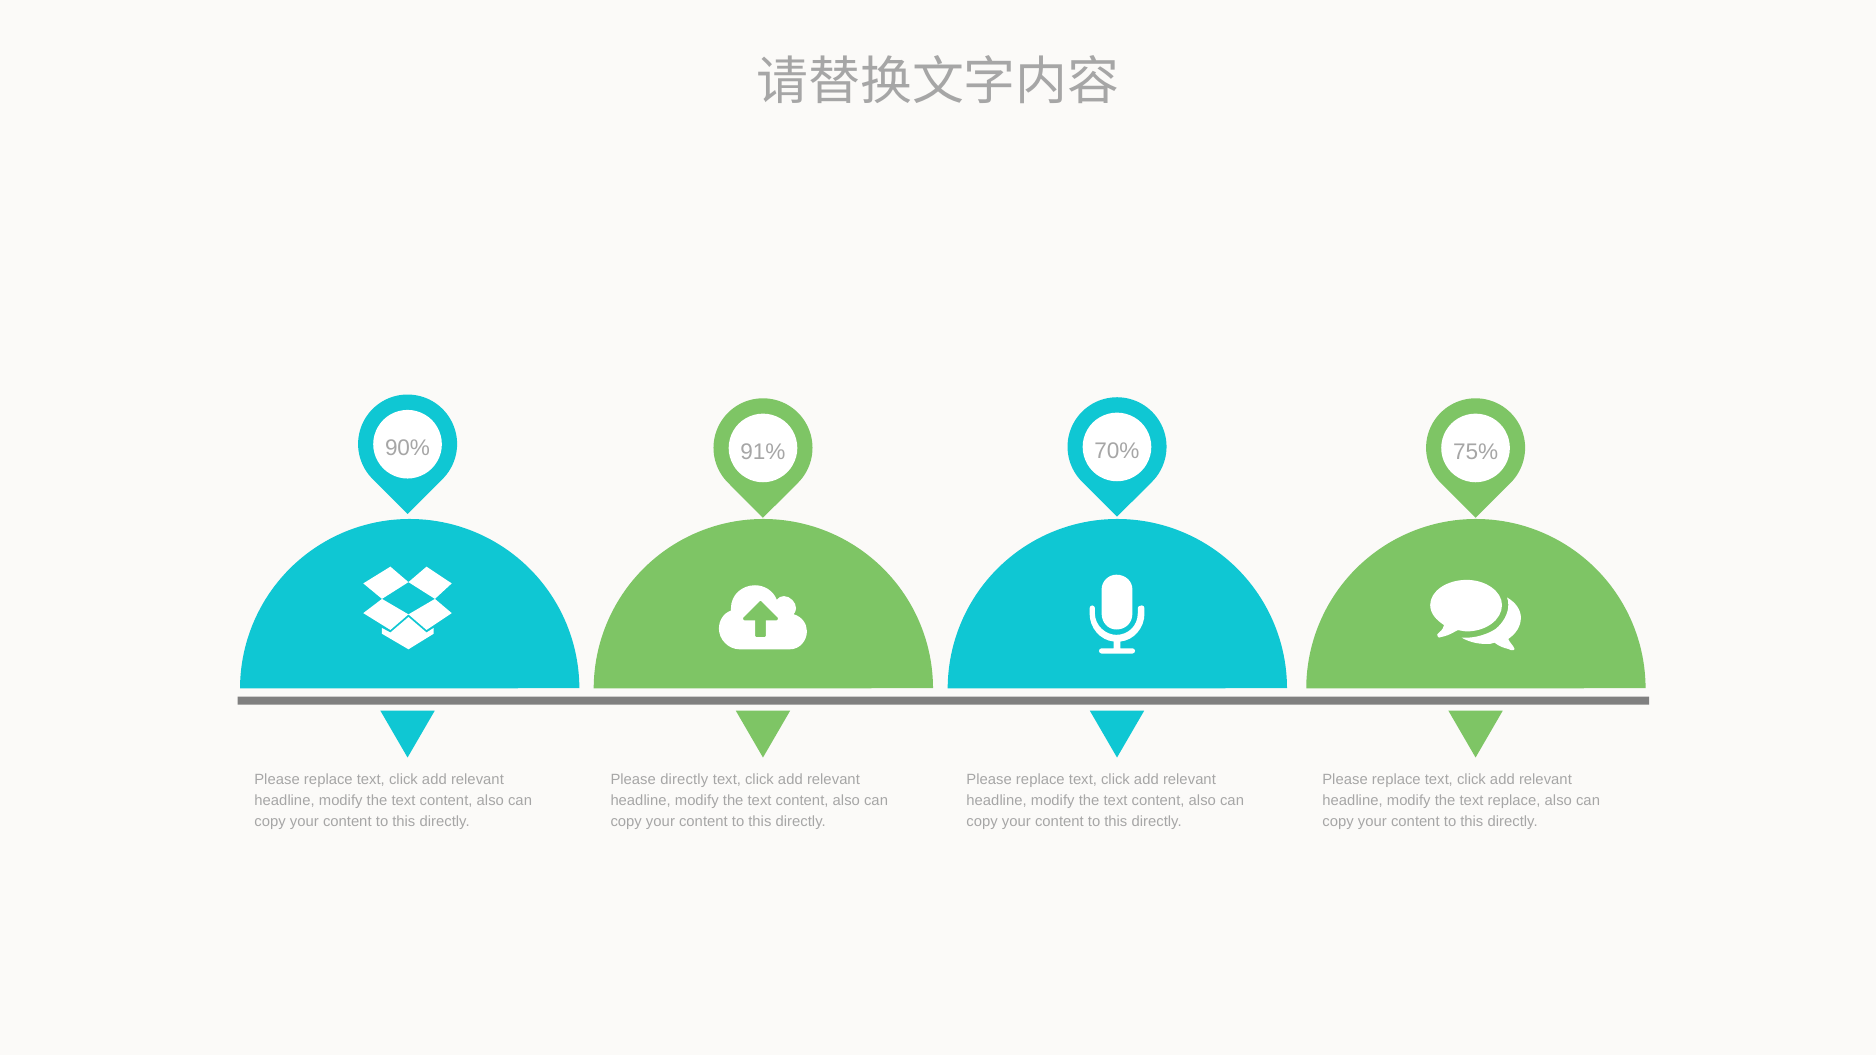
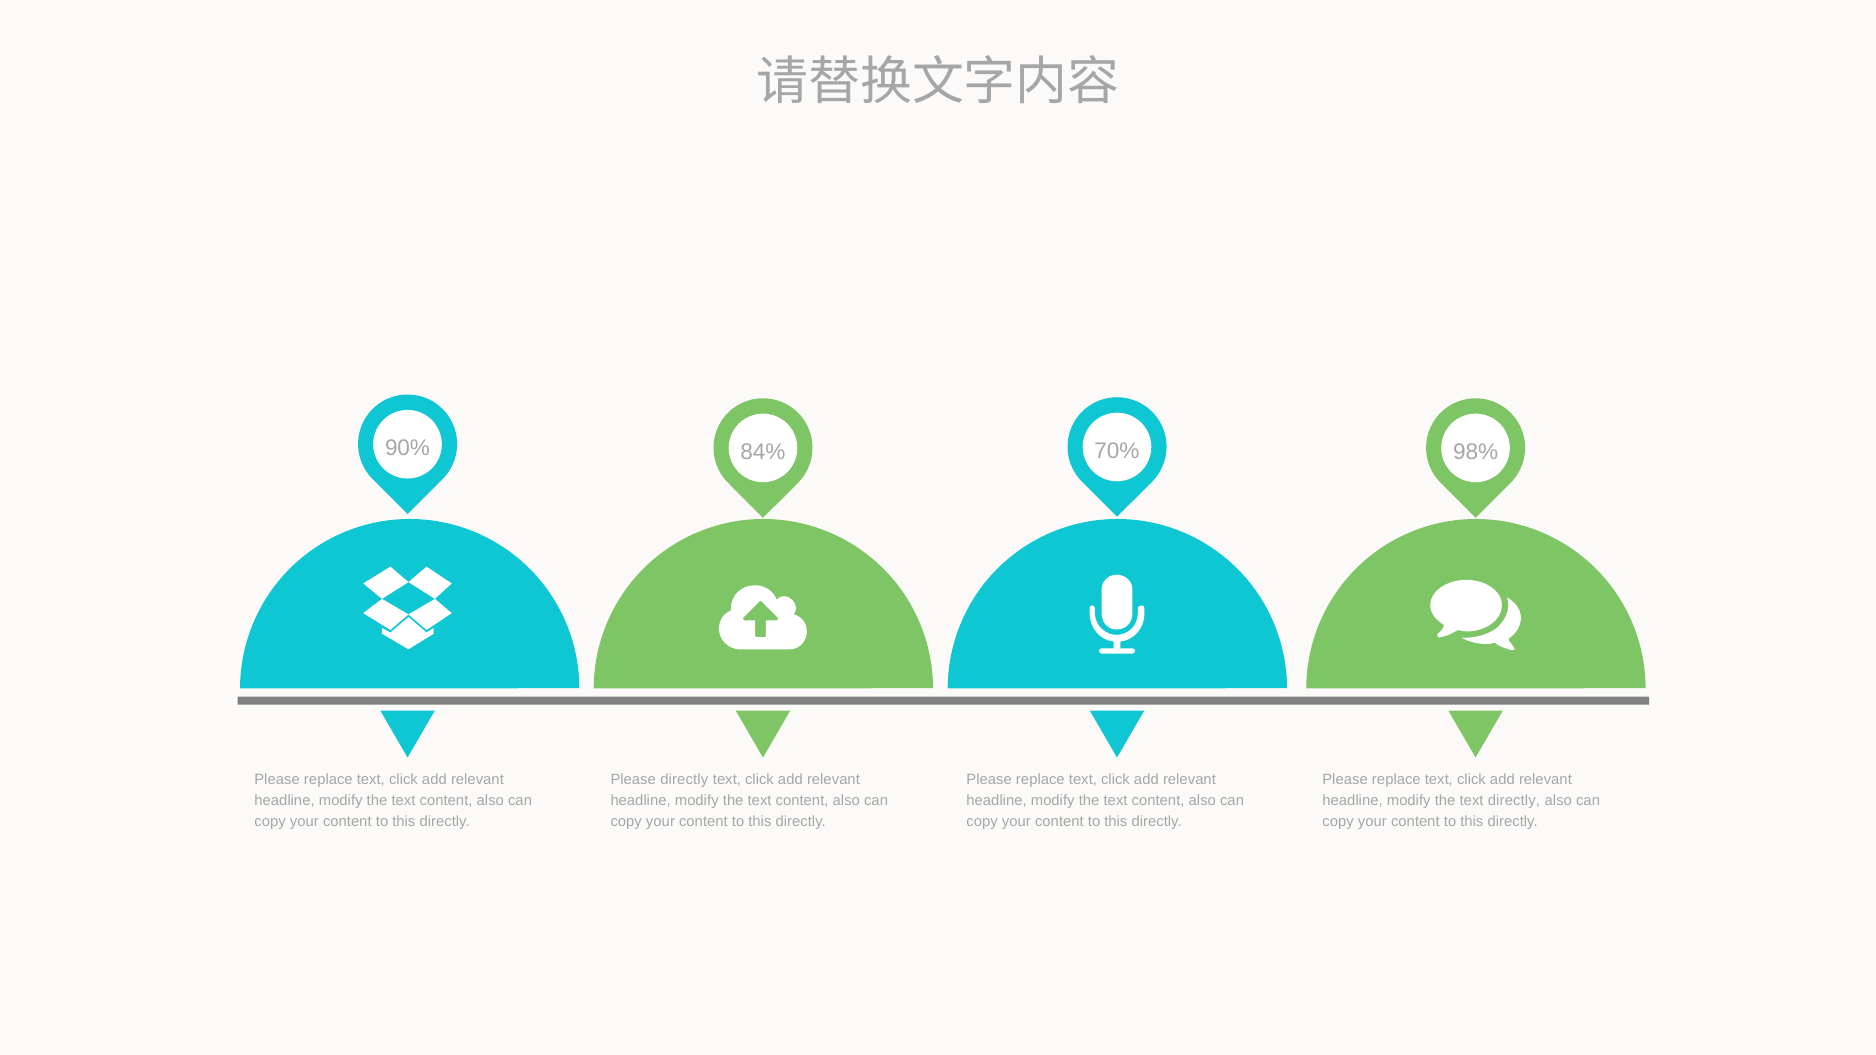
91%: 91% -> 84% (763, 452)
75%: 75% -> 98% (1476, 452)
text replace: replace -> directly (1514, 801)
